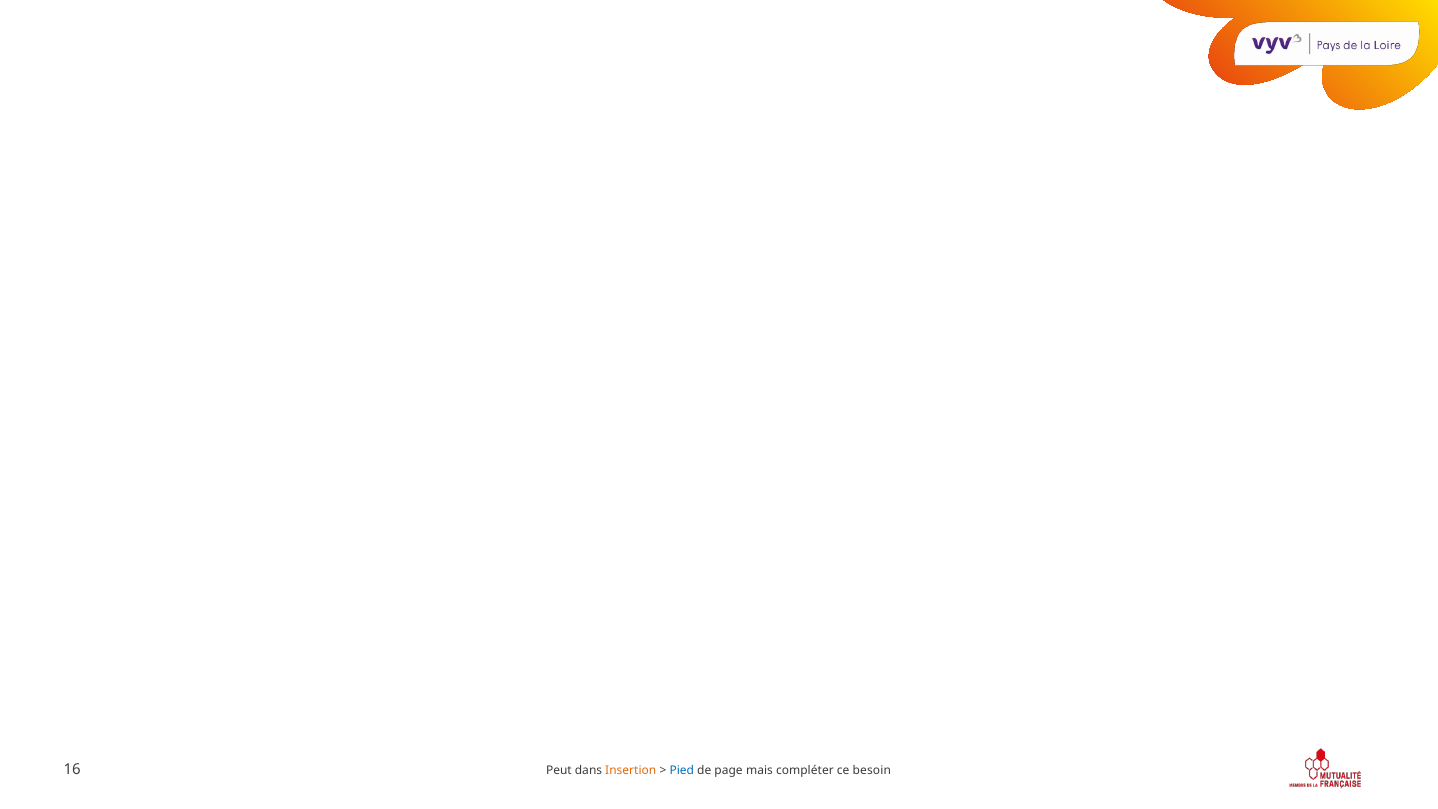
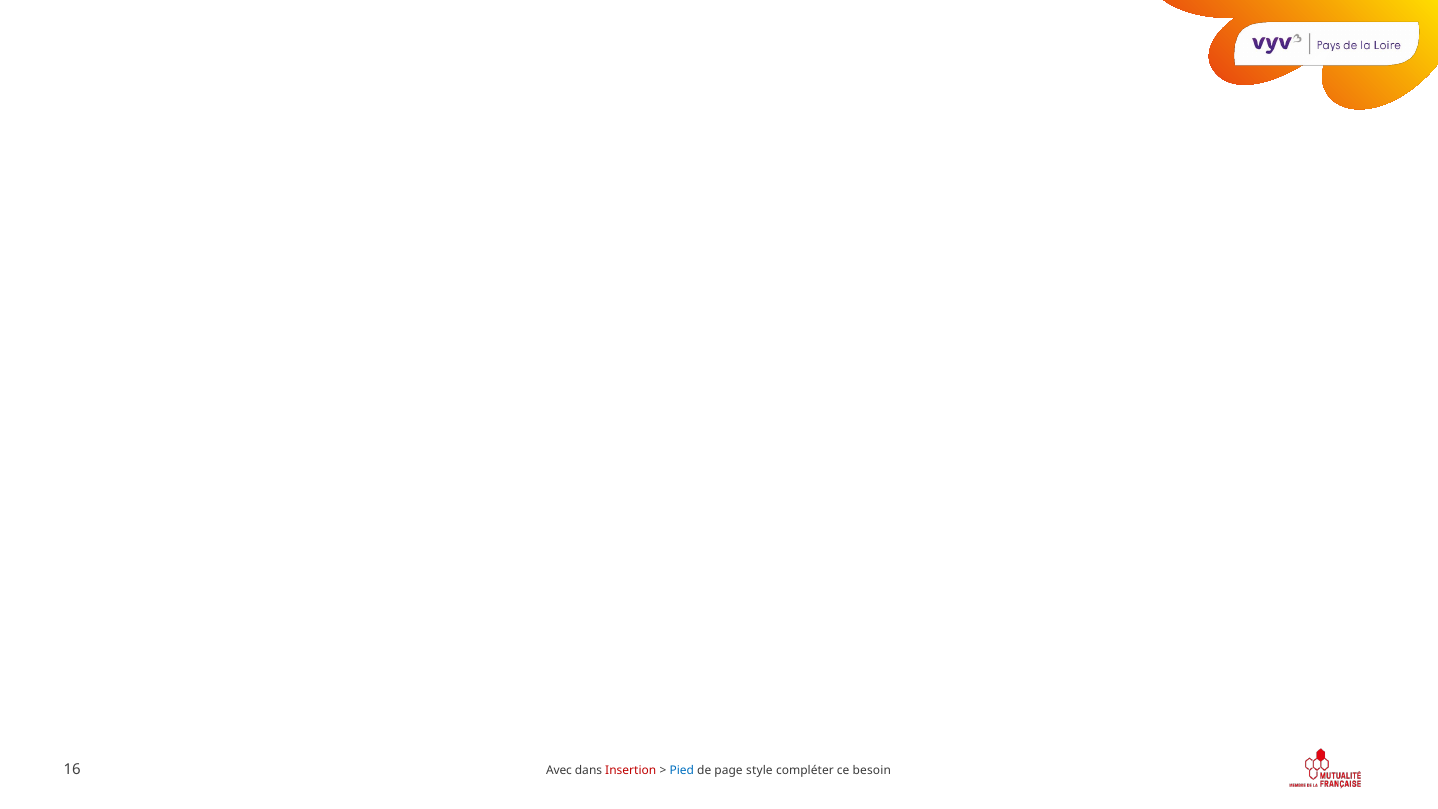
Peut: Peut -> Avec (559, 771)
Insertion colour: orange -> red (631, 771)
mais: mais -> style (759, 771)
